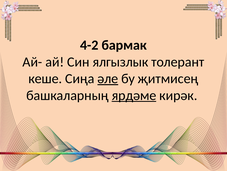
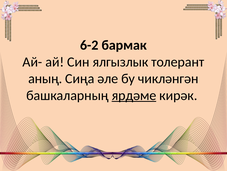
4-2: 4-2 -> 6-2 (89, 45)
кеше: кеше -> аның (45, 78)
әле underline: present -> none (108, 78)
җитмисең: җитмисең -> чикләнгән (168, 78)
